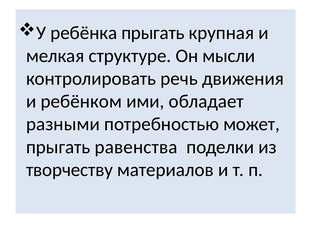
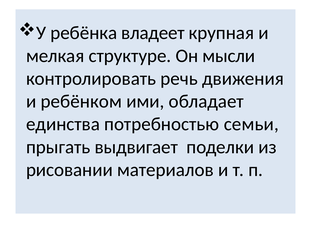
ребёнка прыгать: прыгать -> владеет (153, 33)
разными: разными -> единства (63, 124)
может: может -> семьи (251, 124)
равенства: равенства -> выдвигает (136, 147)
творчеству: творчеству -> рисовании (69, 170)
